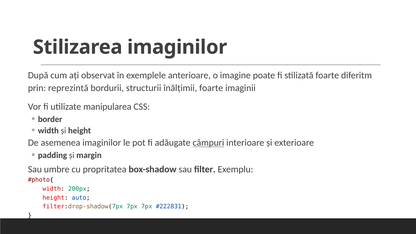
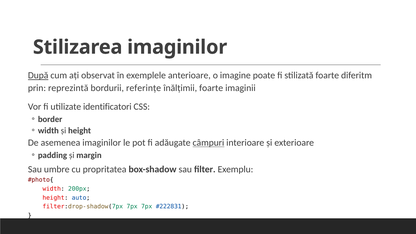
După underline: none -> present (38, 76)
structurii: structurii -> referințe (144, 88)
manipularea: manipularea -> identificatori (107, 107)
